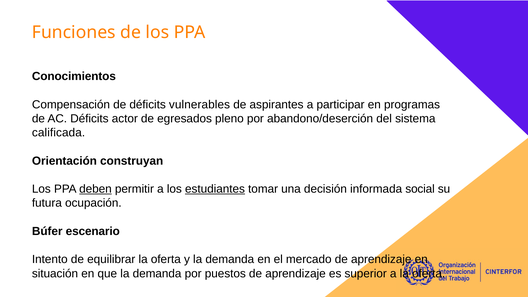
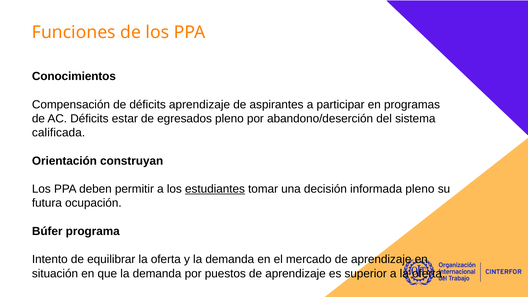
déficits vulnerables: vulnerables -> aprendizaje (200, 105)
actor: actor -> estar (125, 119)
deben underline: present -> none (95, 189)
informada social: social -> pleno (420, 189)
escenario: escenario -> programa (93, 231)
